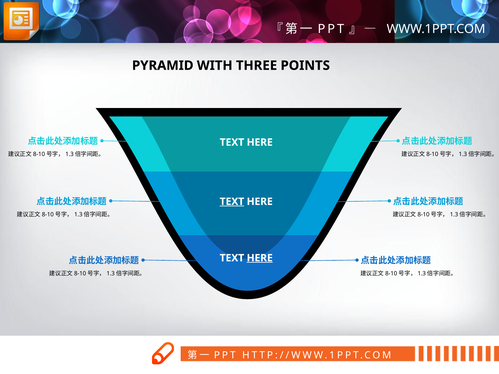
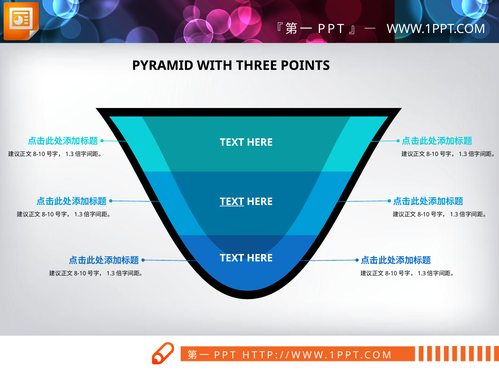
HERE underline: present -> none (260, 258)
